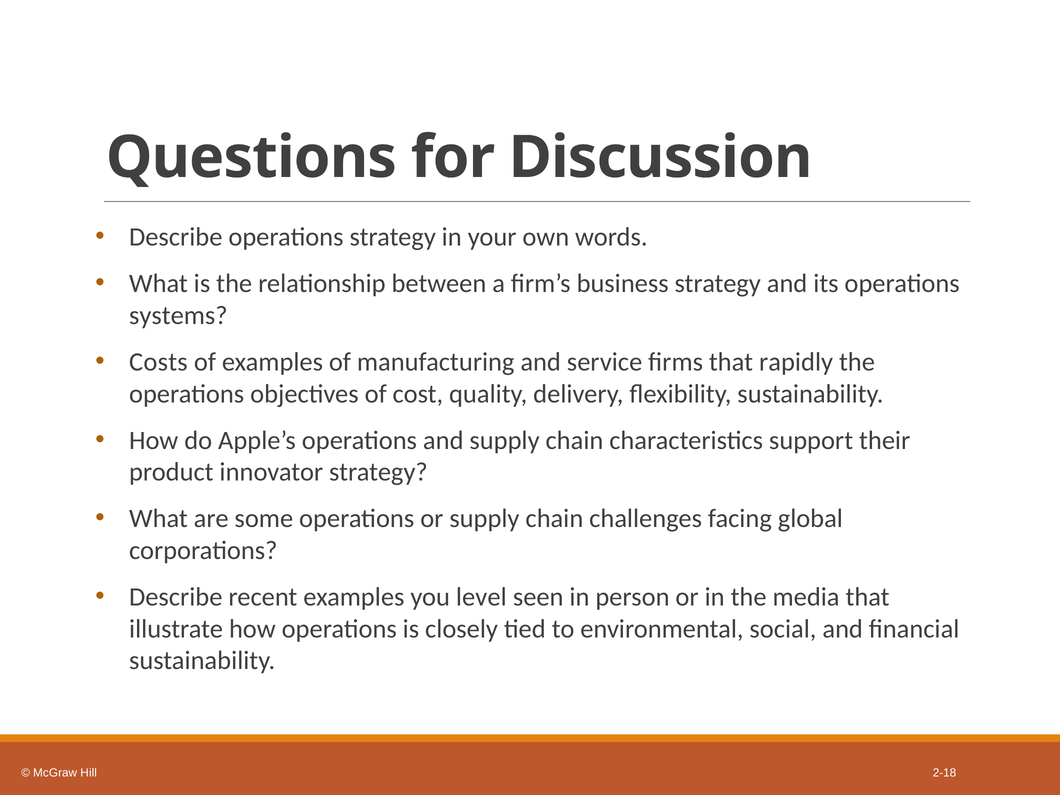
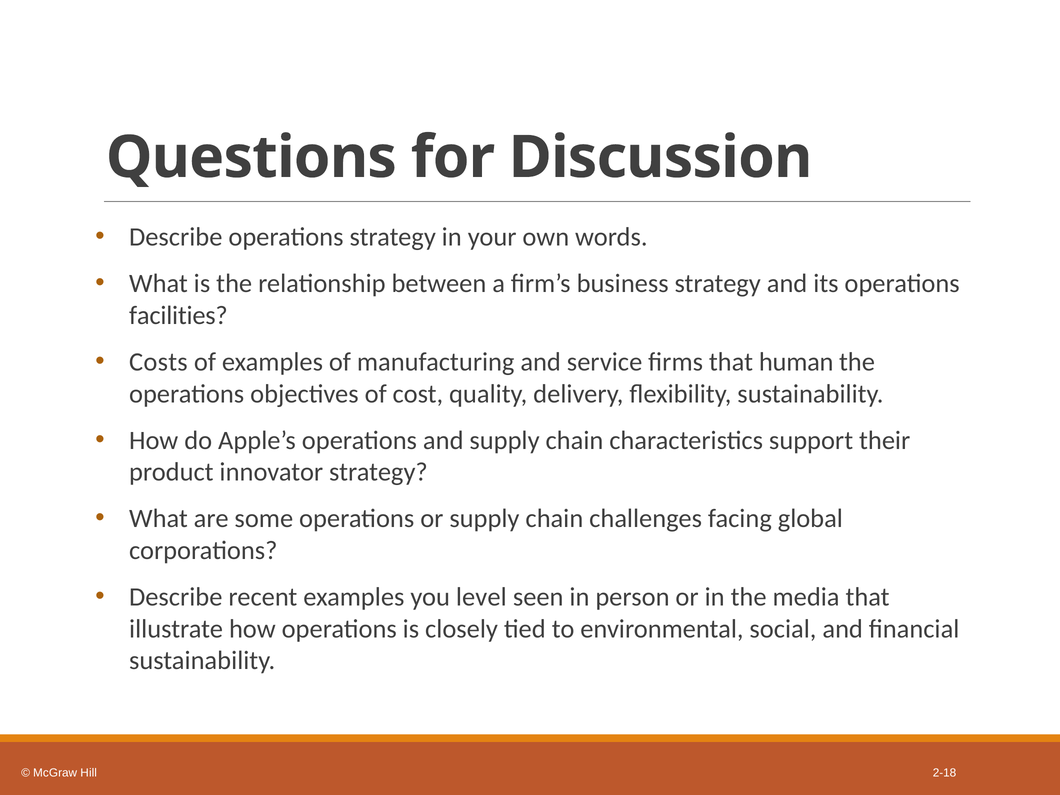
systems: systems -> facilities (178, 315)
rapidly: rapidly -> human (796, 362)
